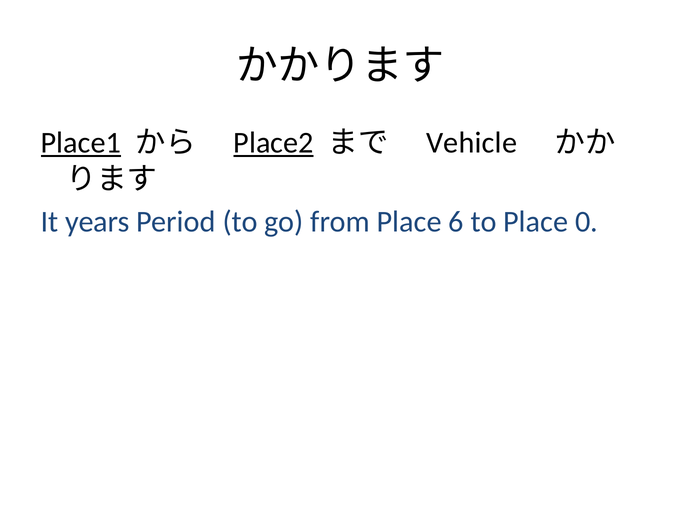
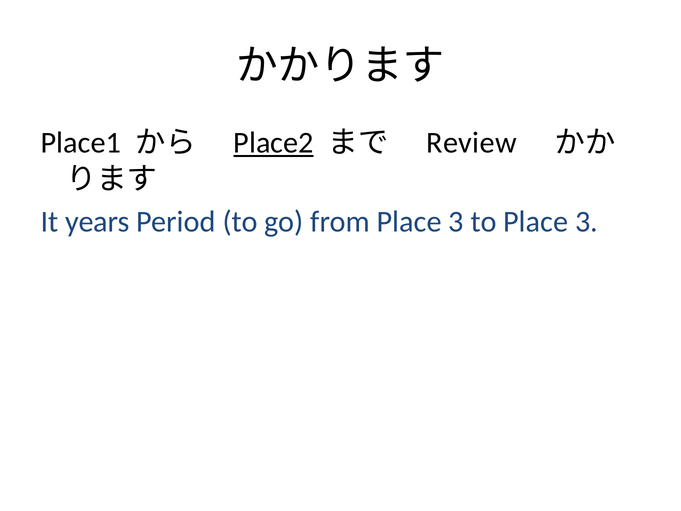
Place1 underline: present -> none (81, 143)
Vehicle: Vehicle -> Review (472, 143)
from Place 6: 6 -> 3 (456, 222)
to Place 0: 0 -> 3 (586, 222)
